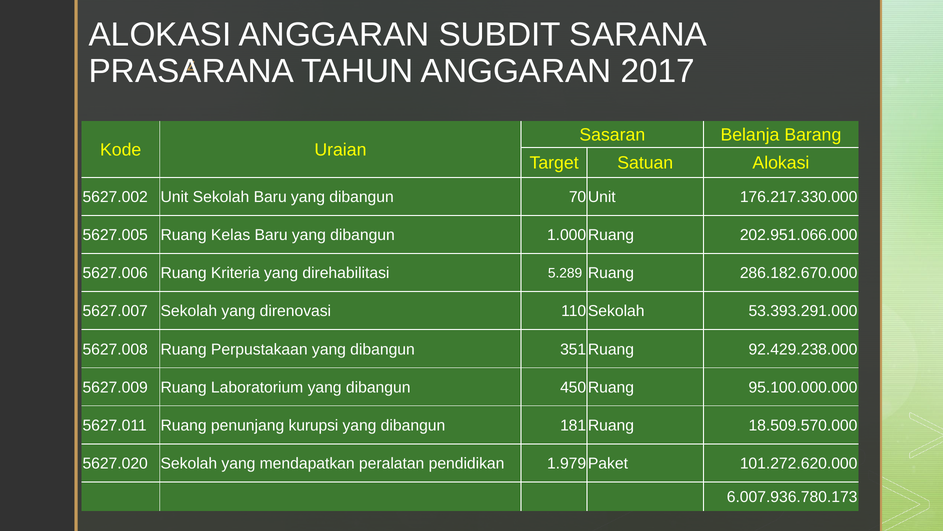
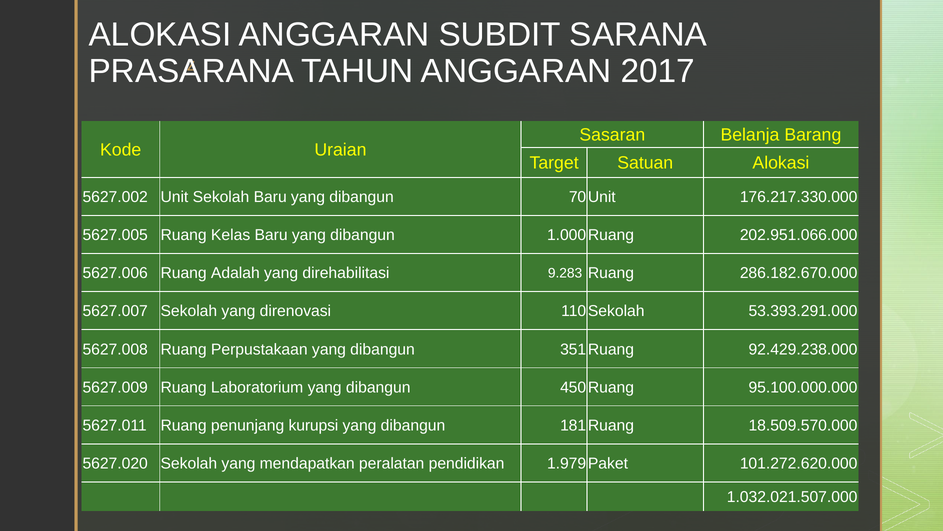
Kriteria: Kriteria -> Adalah (235, 273)
5.289: 5.289 -> 9.283 (565, 273)
6.007.936.780.173: 6.007.936.780.173 -> 1.032.021.507.000 (792, 496)
